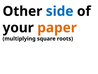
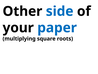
paper colour: orange -> blue (57, 28)
